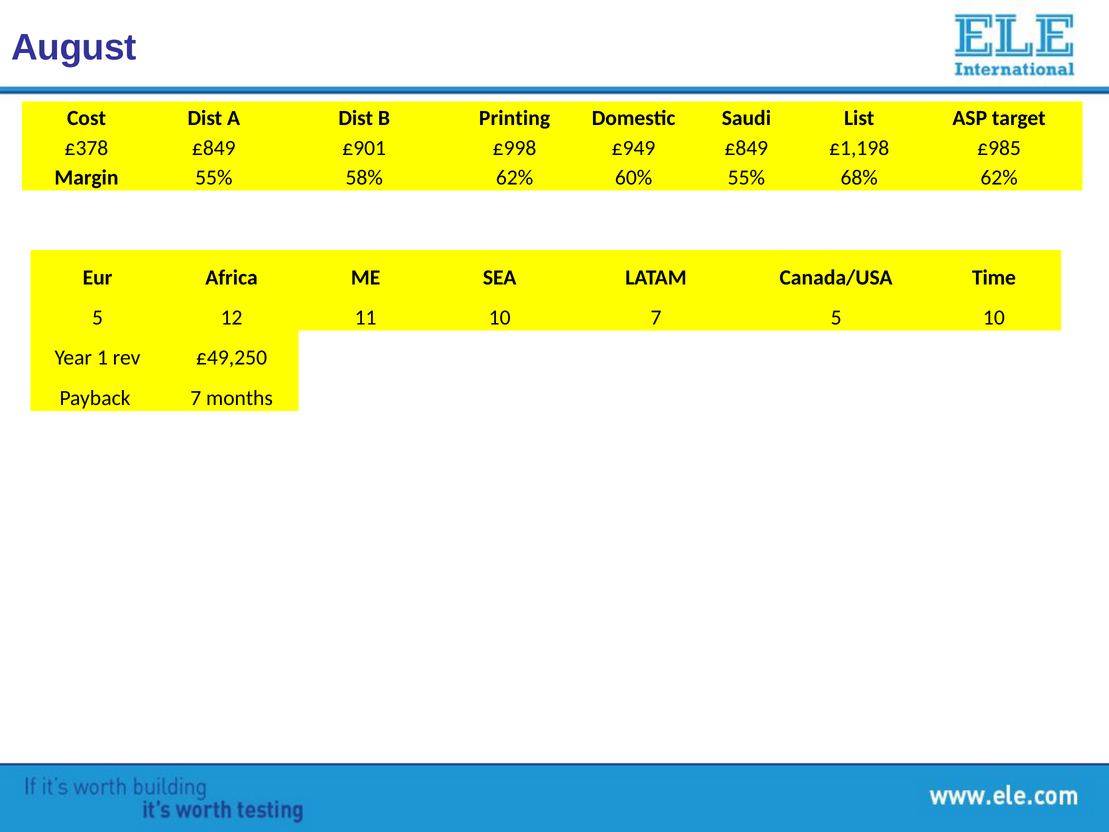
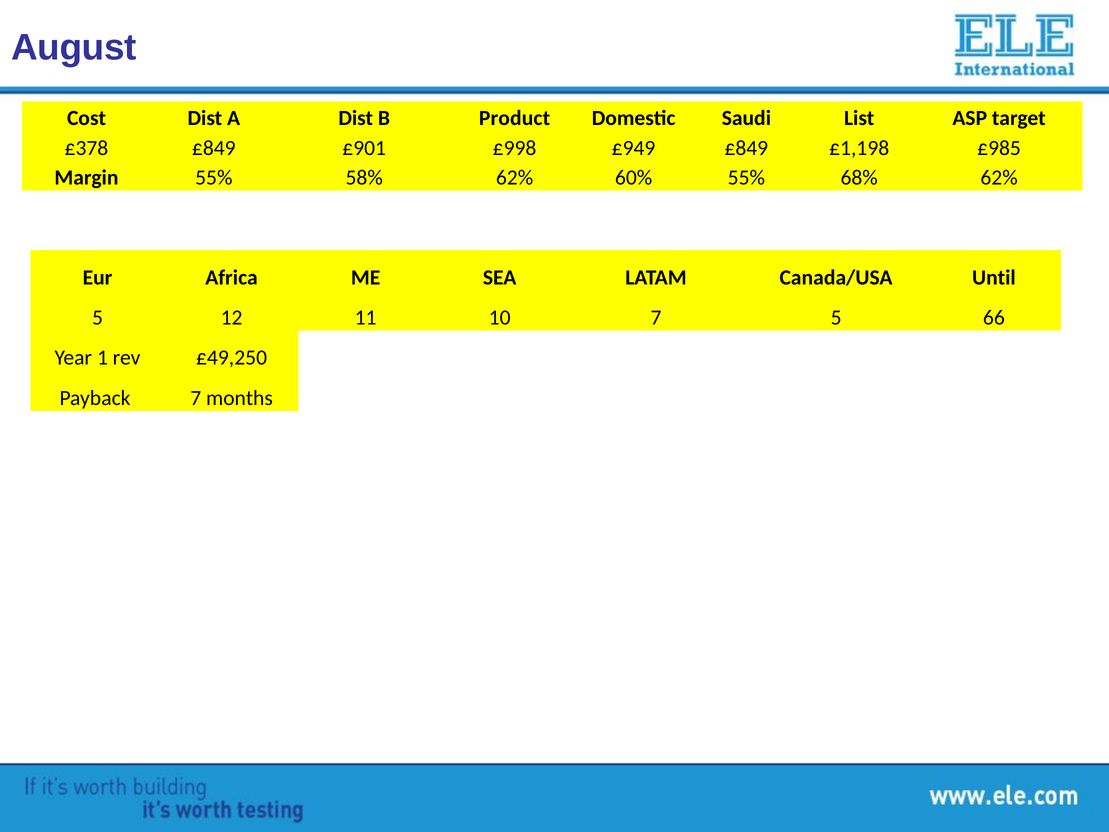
Printing: Printing -> Product (515, 118)
Time: Time -> Until (994, 277)
5 10: 10 -> 66 (994, 318)
